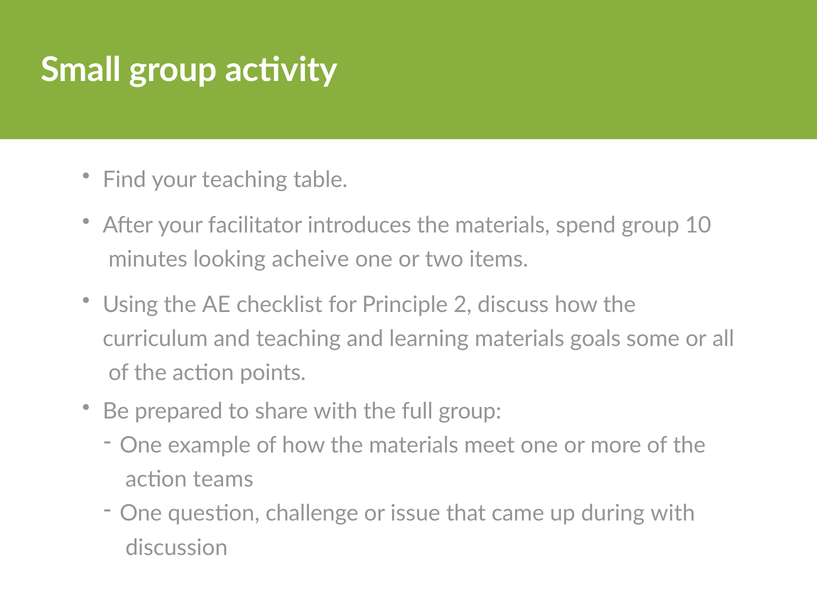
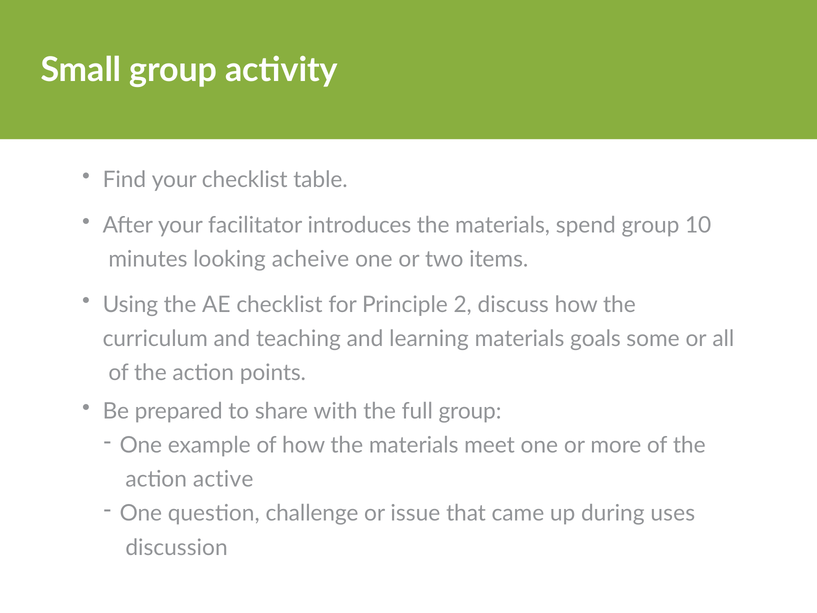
your teaching: teaching -> checklist (245, 180)
teams: teams -> active (223, 479)
during with: with -> uses (673, 513)
